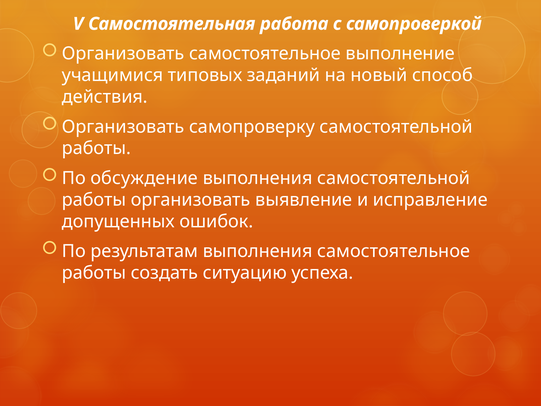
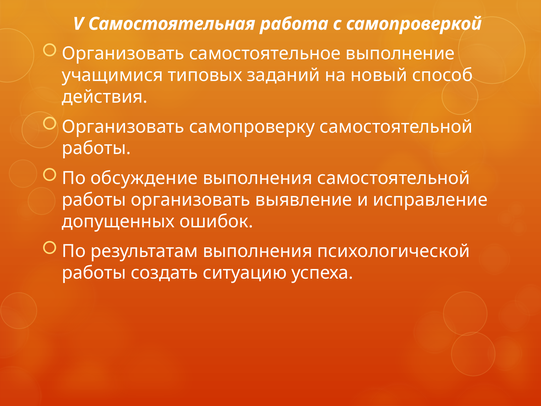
выполнения самостоятельное: самостоятельное -> психологической (394, 251)
